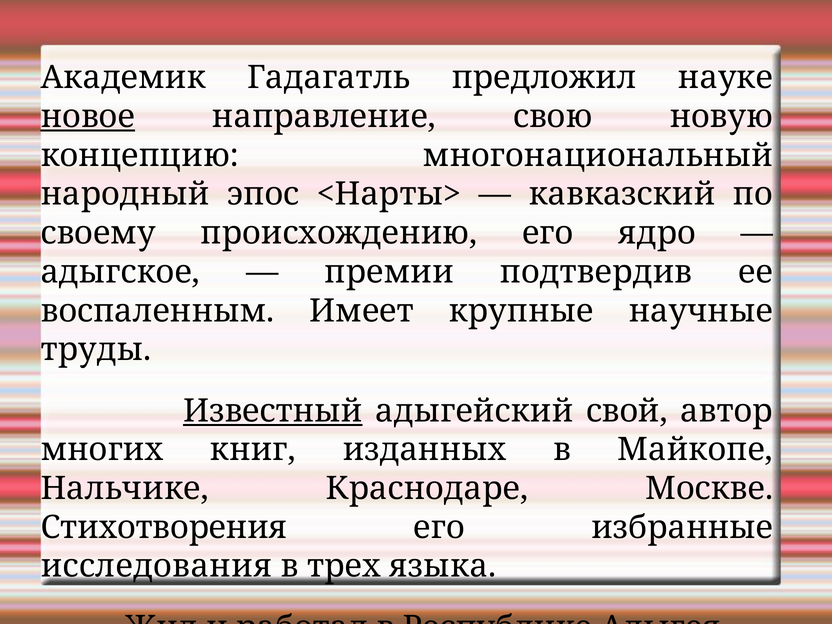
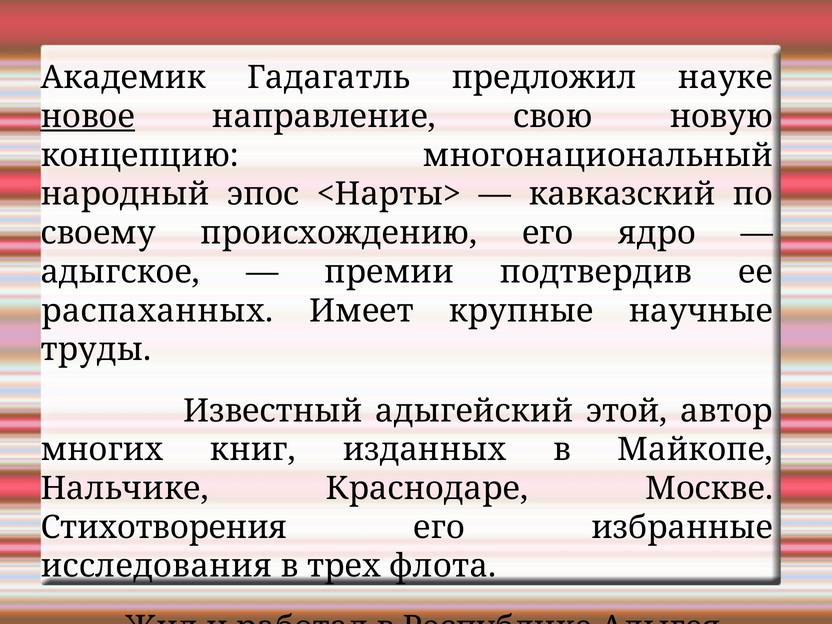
воспаленным: воспаленным -> распаханных (157, 311)
Известный underline: present -> none (273, 411)
свой: свой -> этой (627, 411)
языка: языка -> флота (443, 566)
